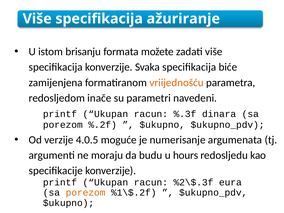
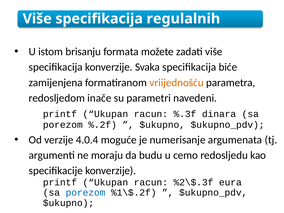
ažuriranje: ažuriranje -> regulalnih (183, 19)
4.0.5: 4.0.5 -> 4.0.4 (87, 140)
hours: hours -> cemo (186, 155)
porezom colour: orange -> blue (86, 193)
